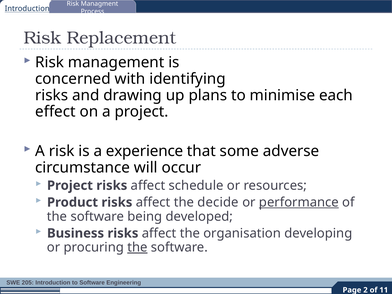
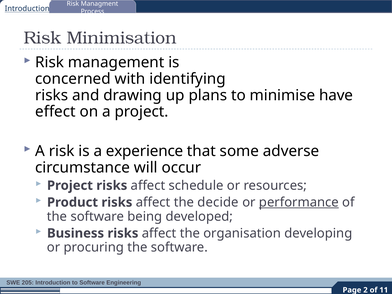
Replacement: Replacement -> Minimisation (122, 38)
each: each -> have (336, 95)
the underline: present -> none (137, 247)
